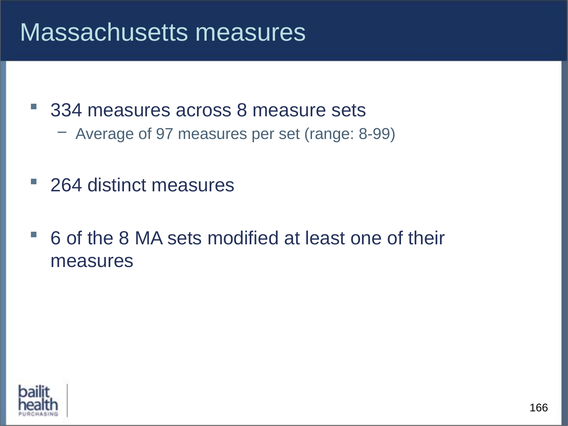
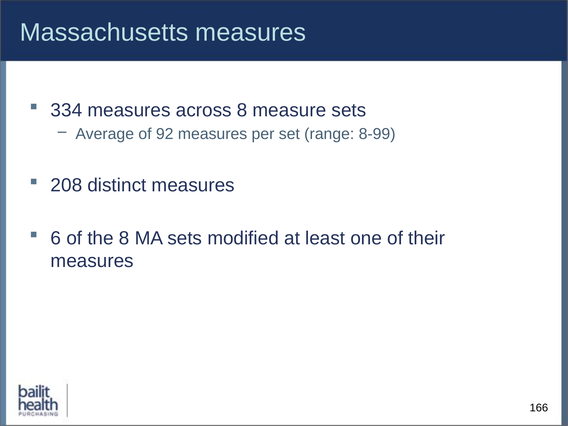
97: 97 -> 92 (165, 134)
264: 264 -> 208 (66, 185)
